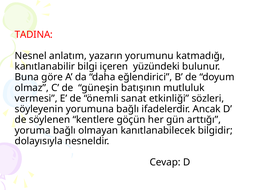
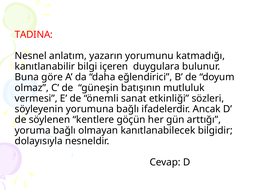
yüzündeki: yüzündeki -> duygulara (156, 66)
